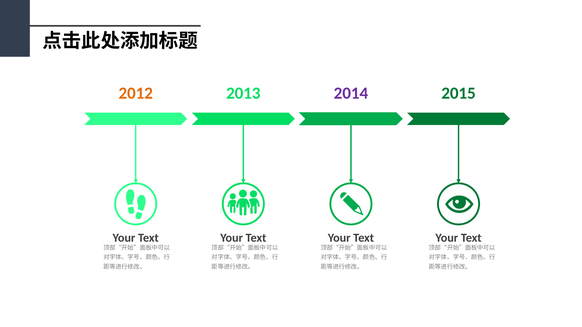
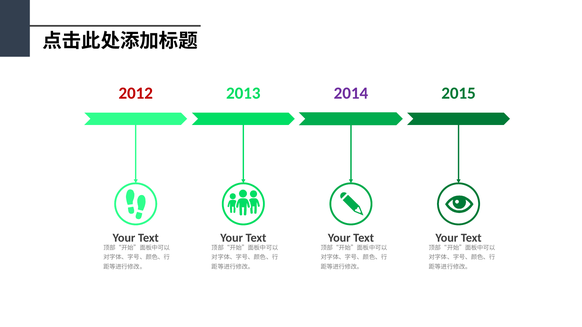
2012 colour: orange -> red (136, 93)
